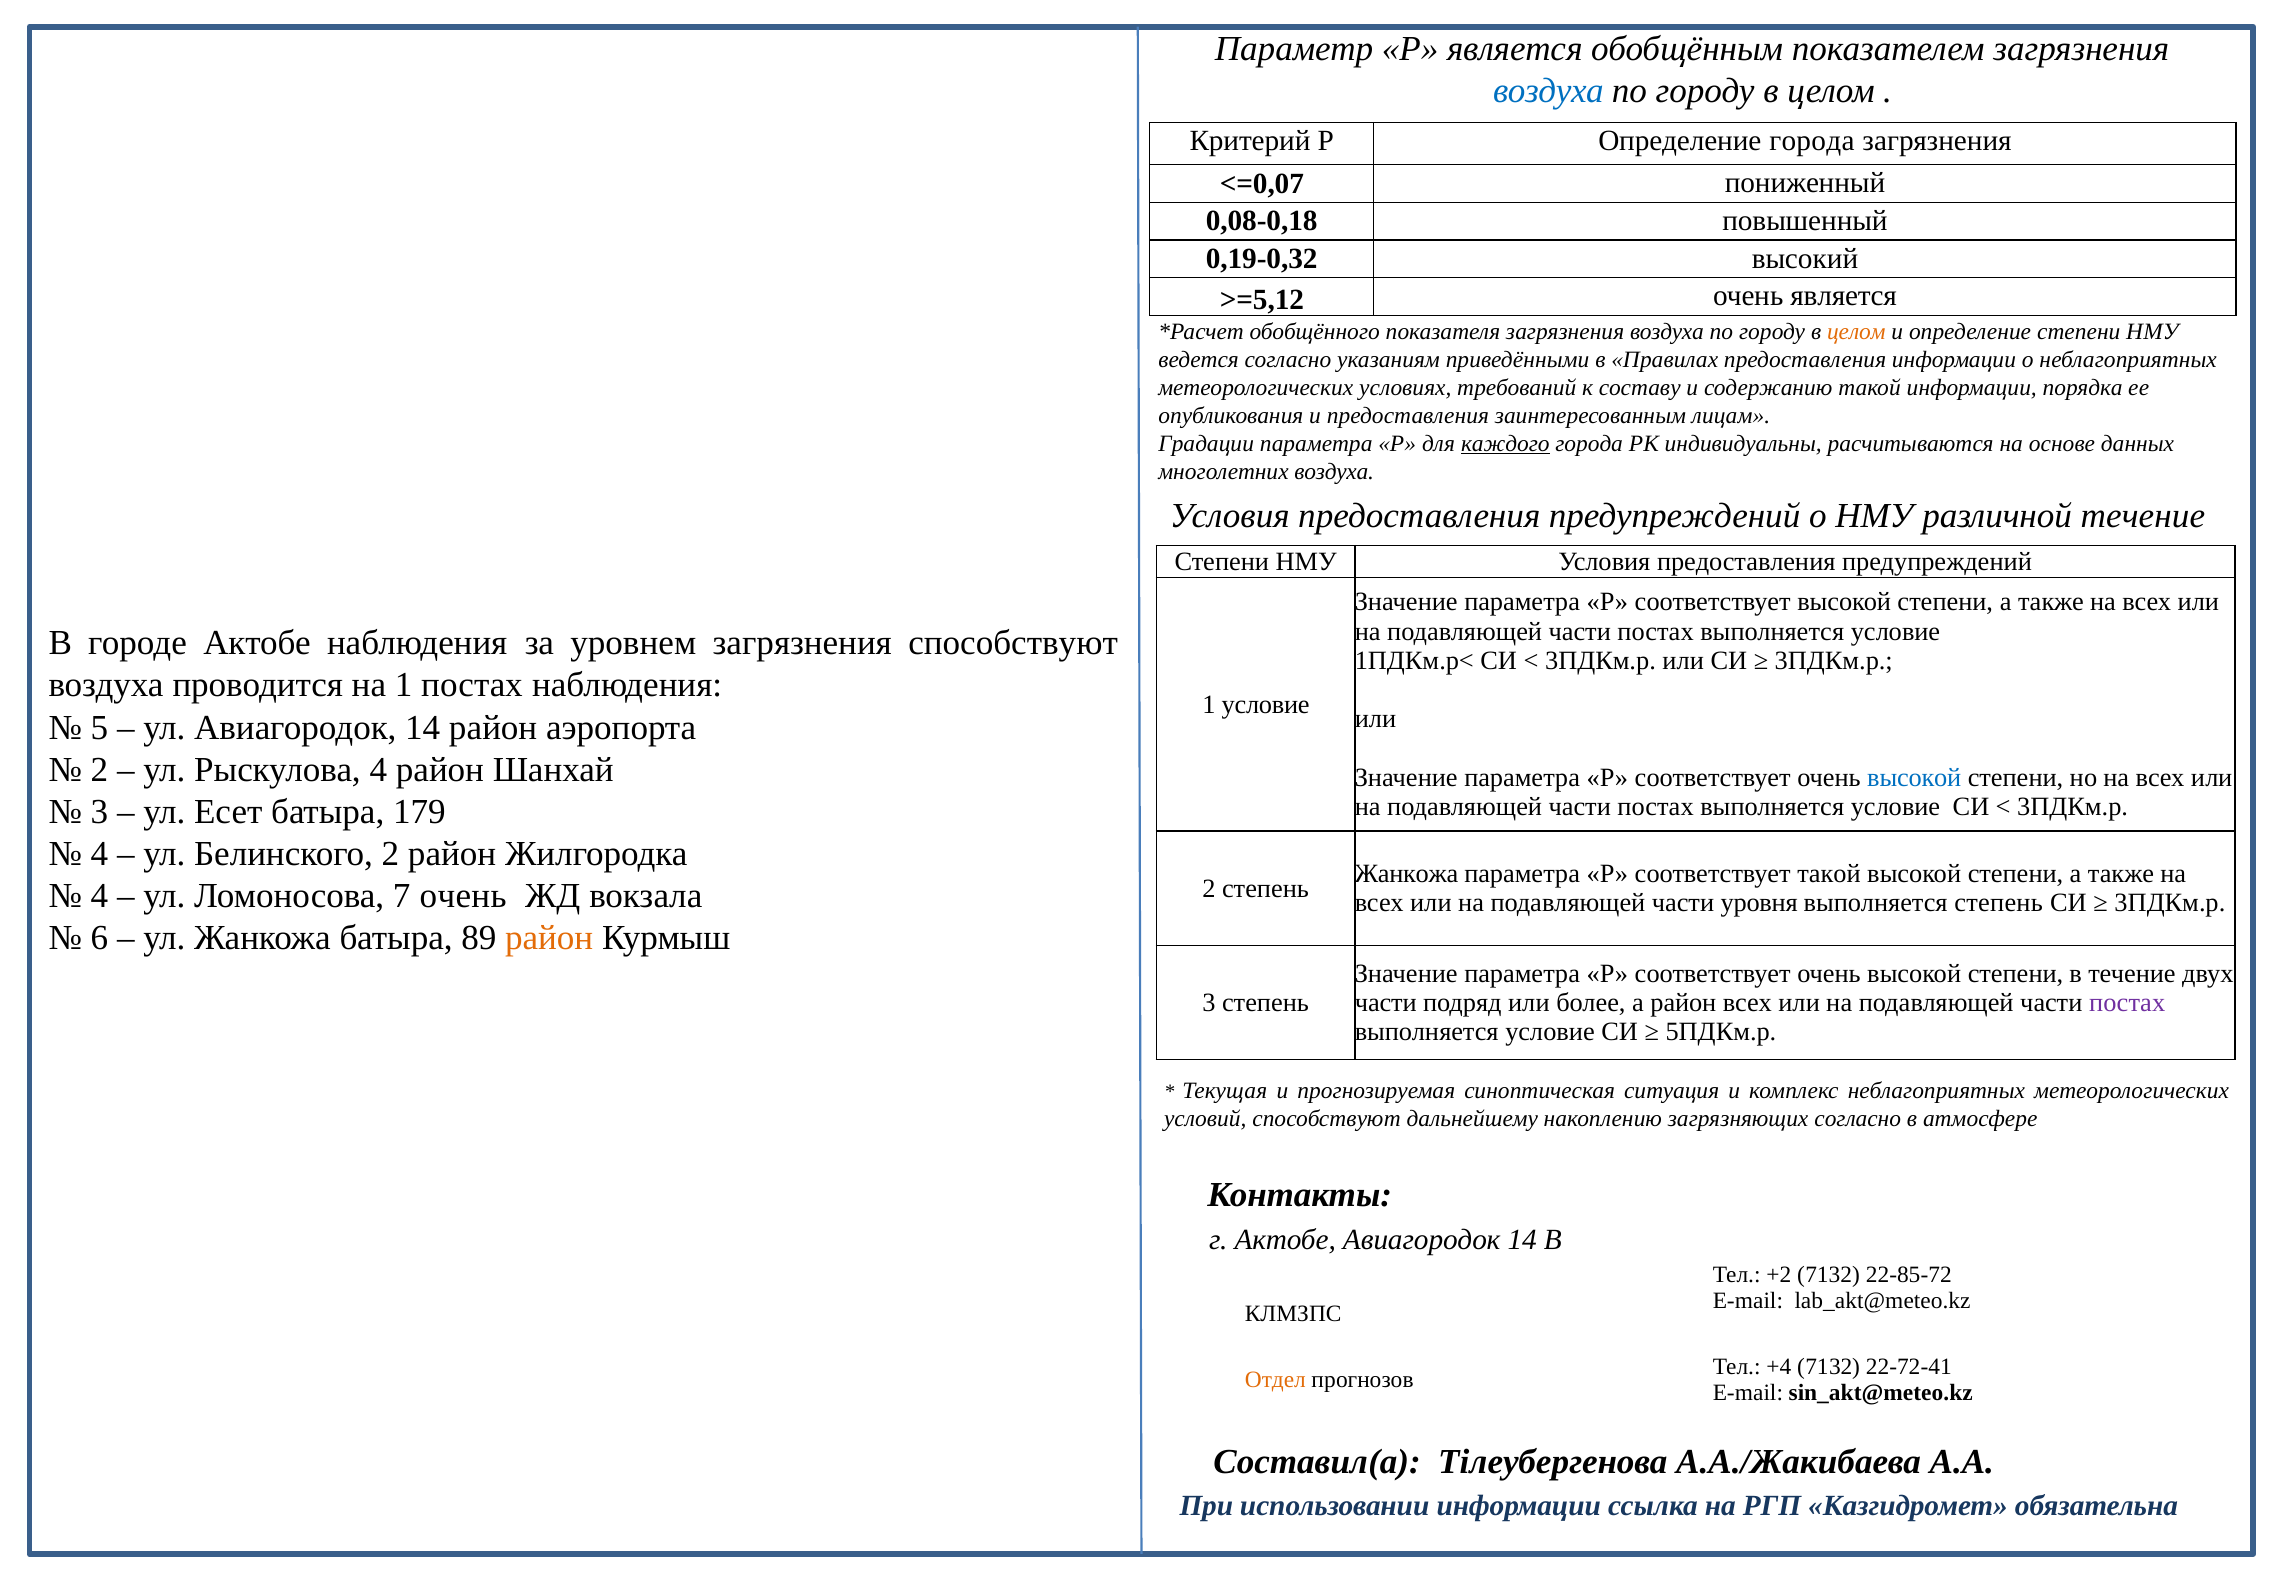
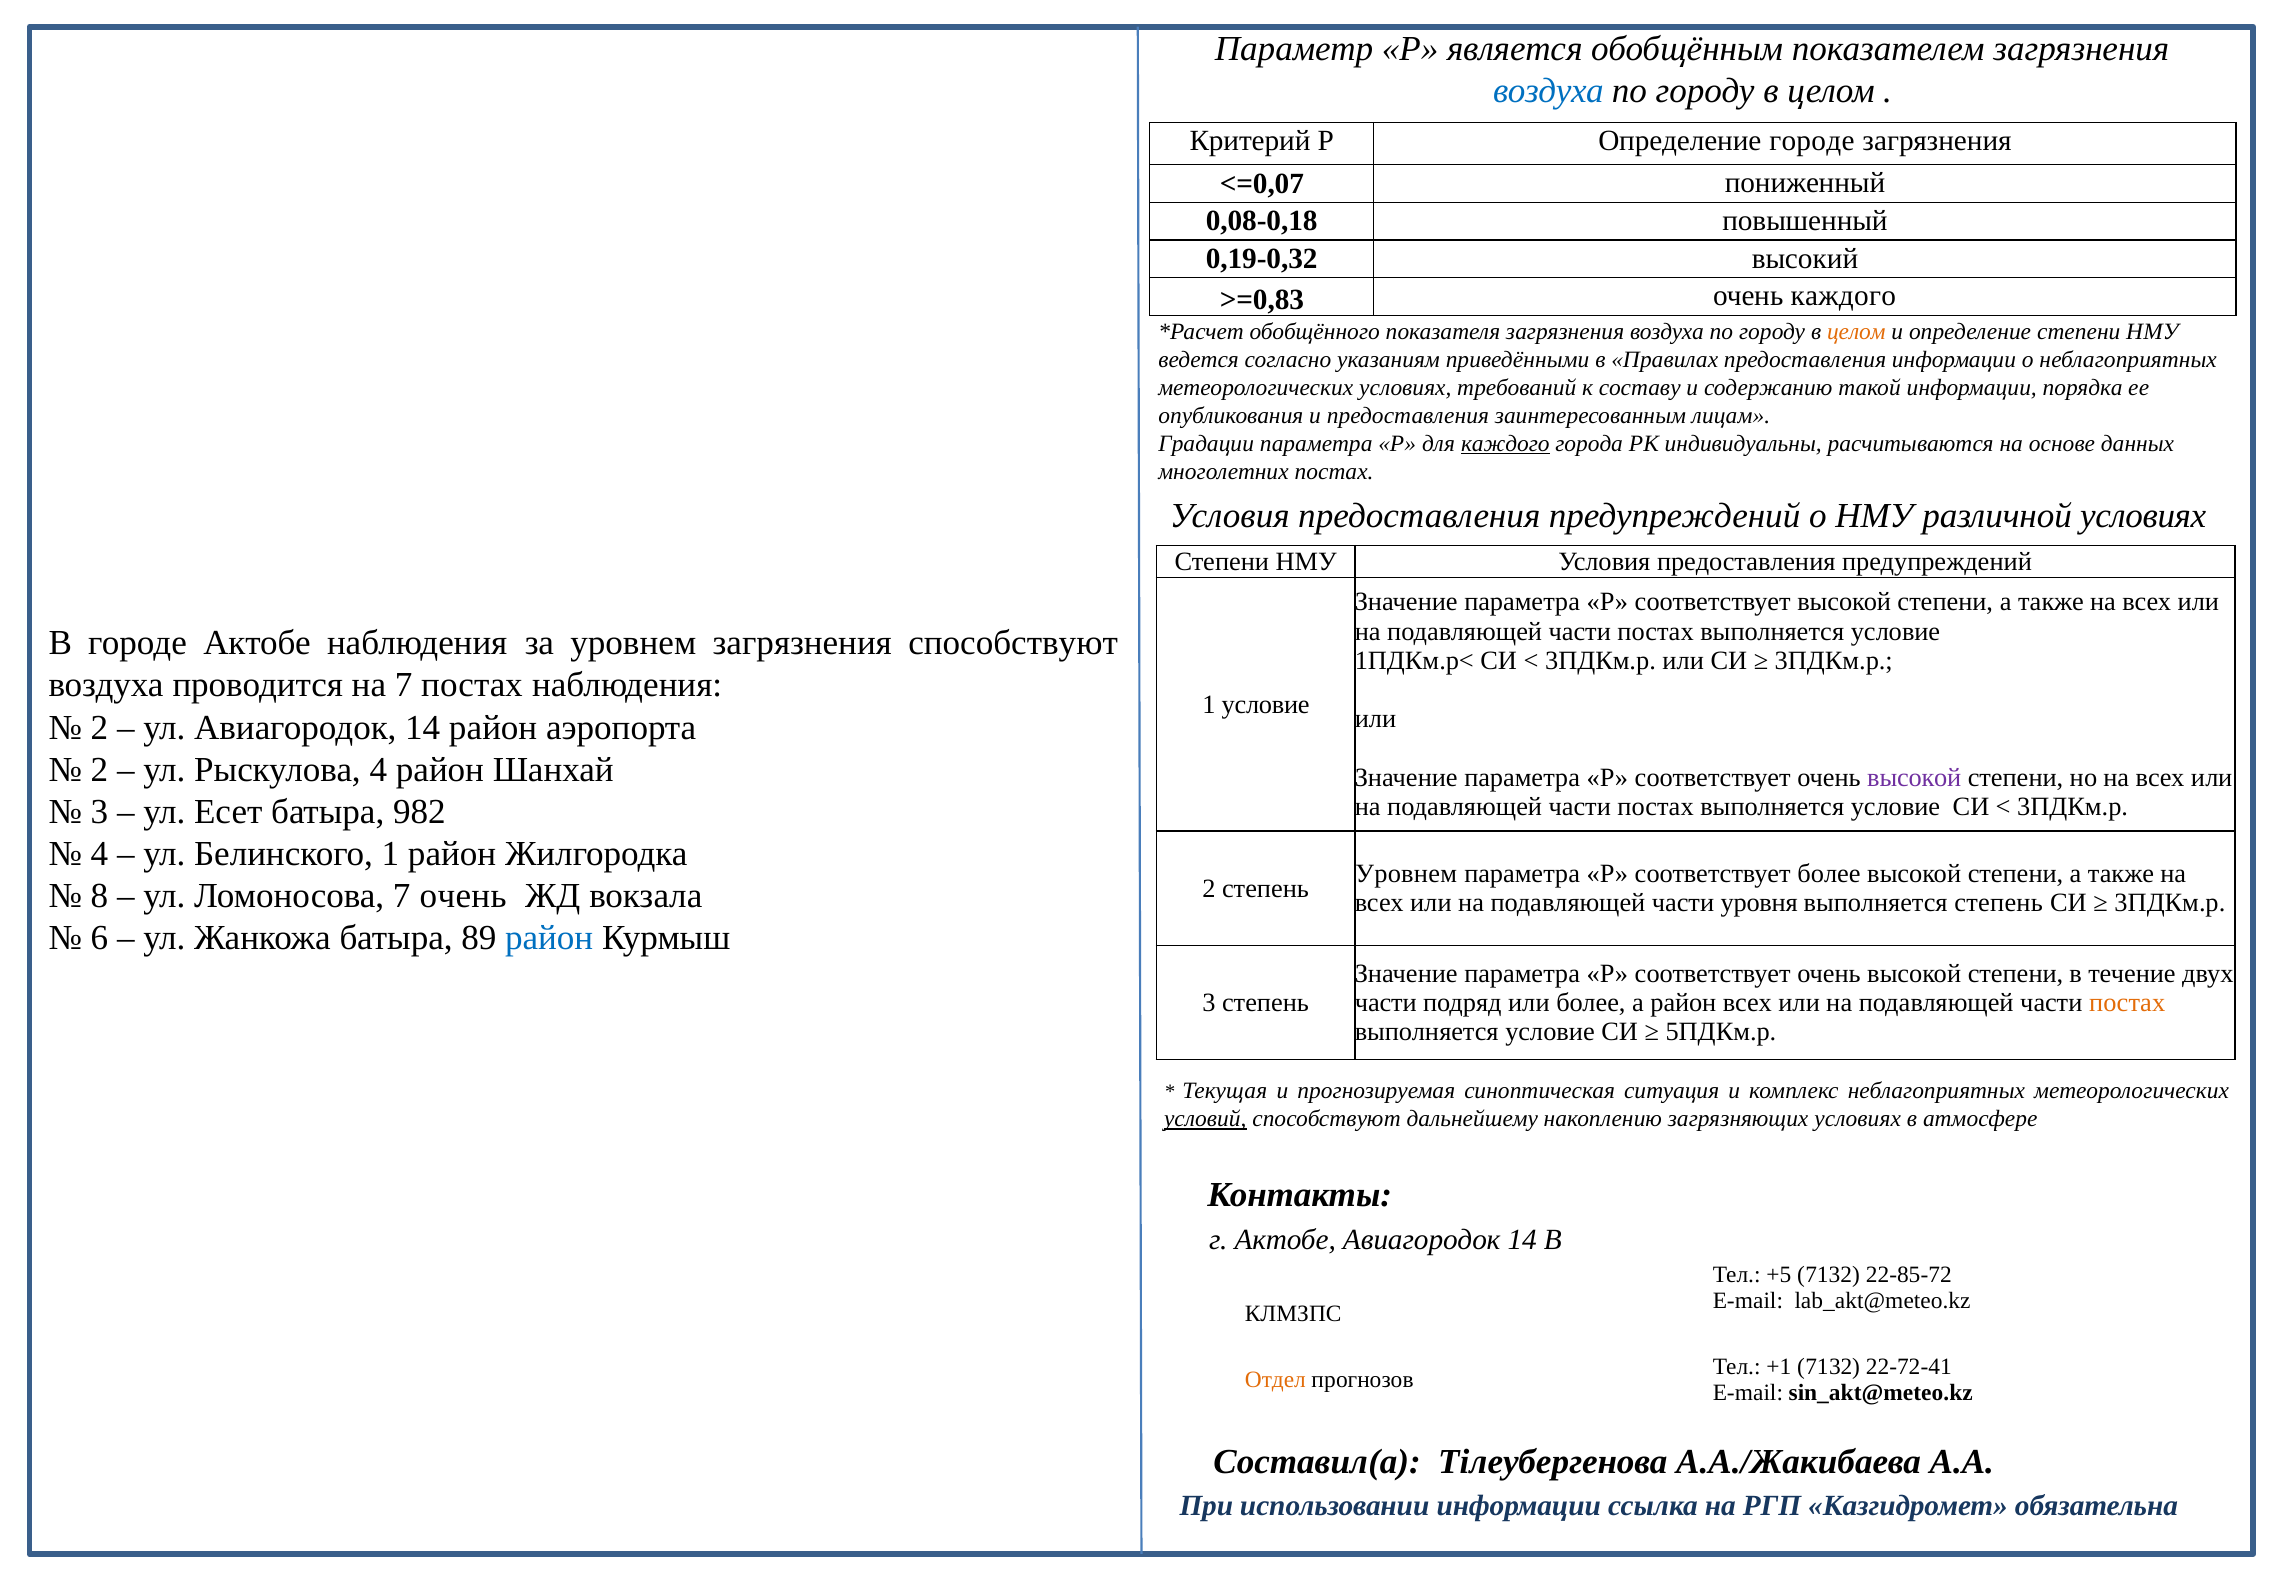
Определение города: города -> городе (1812, 141)
>=5,12: >=5,12 -> >=0,83 (1262, 299)
очень является: является -> каждого (1843, 296)
многолетних воздуха: воздуха -> постах (1334, 471)
различной течение: течение -> условиях (2143, 515)
на 1: 1 -> 7 (404, 685)
5: 5 -> 2 (99, 727)
высокой colour: blue -> purple (1914, 777)
179: 179 -> 982 (419, 812)
Белинского 2: 2 -> 1 (390, 854)
Жанкожа: Жанкожа -> Уровнем (1406, 873)
соответствует такой: такой -> более (1829, 873)
4: 4 -> 8 (99, 896)
район colour: orange -> blue (549, 938)
постах colour: purple -> orange (2127, 1002)
условий underline: none -> present (1205, 1119)
загрязняющих согласно: согласно -> условиях (1858, 1119)
+2: +2 -> +5 (1779, 1275)
+4: +4 -> +1 (1779, 1366)
